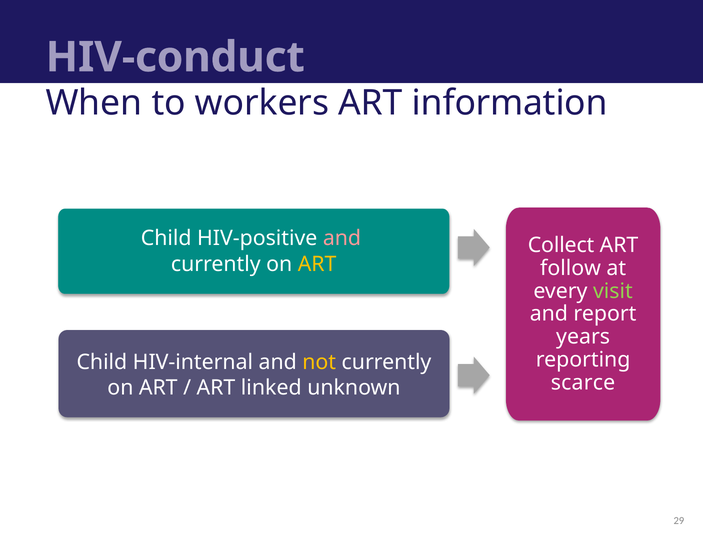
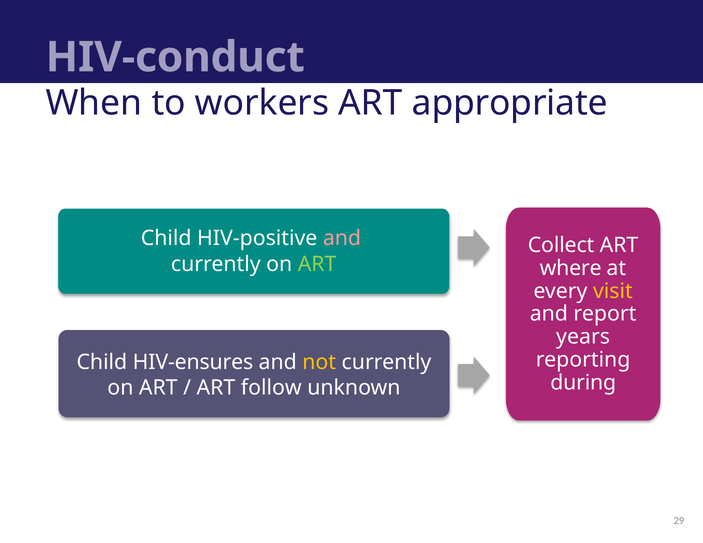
information: information -> appropriate (510, 103)
ART colour: yellow -> light green (317, 264)
follow: follow -> where (571, 268)
visit colour: light green -> yellow (613, 291)
HIV-internal: HIV-internal -> HIV-ensures (193, 363)
scarce: scarce -> during (583, 383)
linked: linked -> follow (271, 388)
